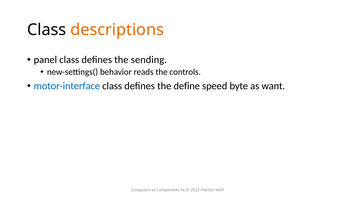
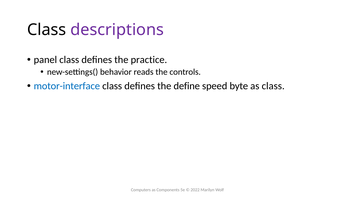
descriptions colour: orange -> purple (117, 30)
sending: sending -> practice (149, 60)
as want: want -> class (273, 86)
